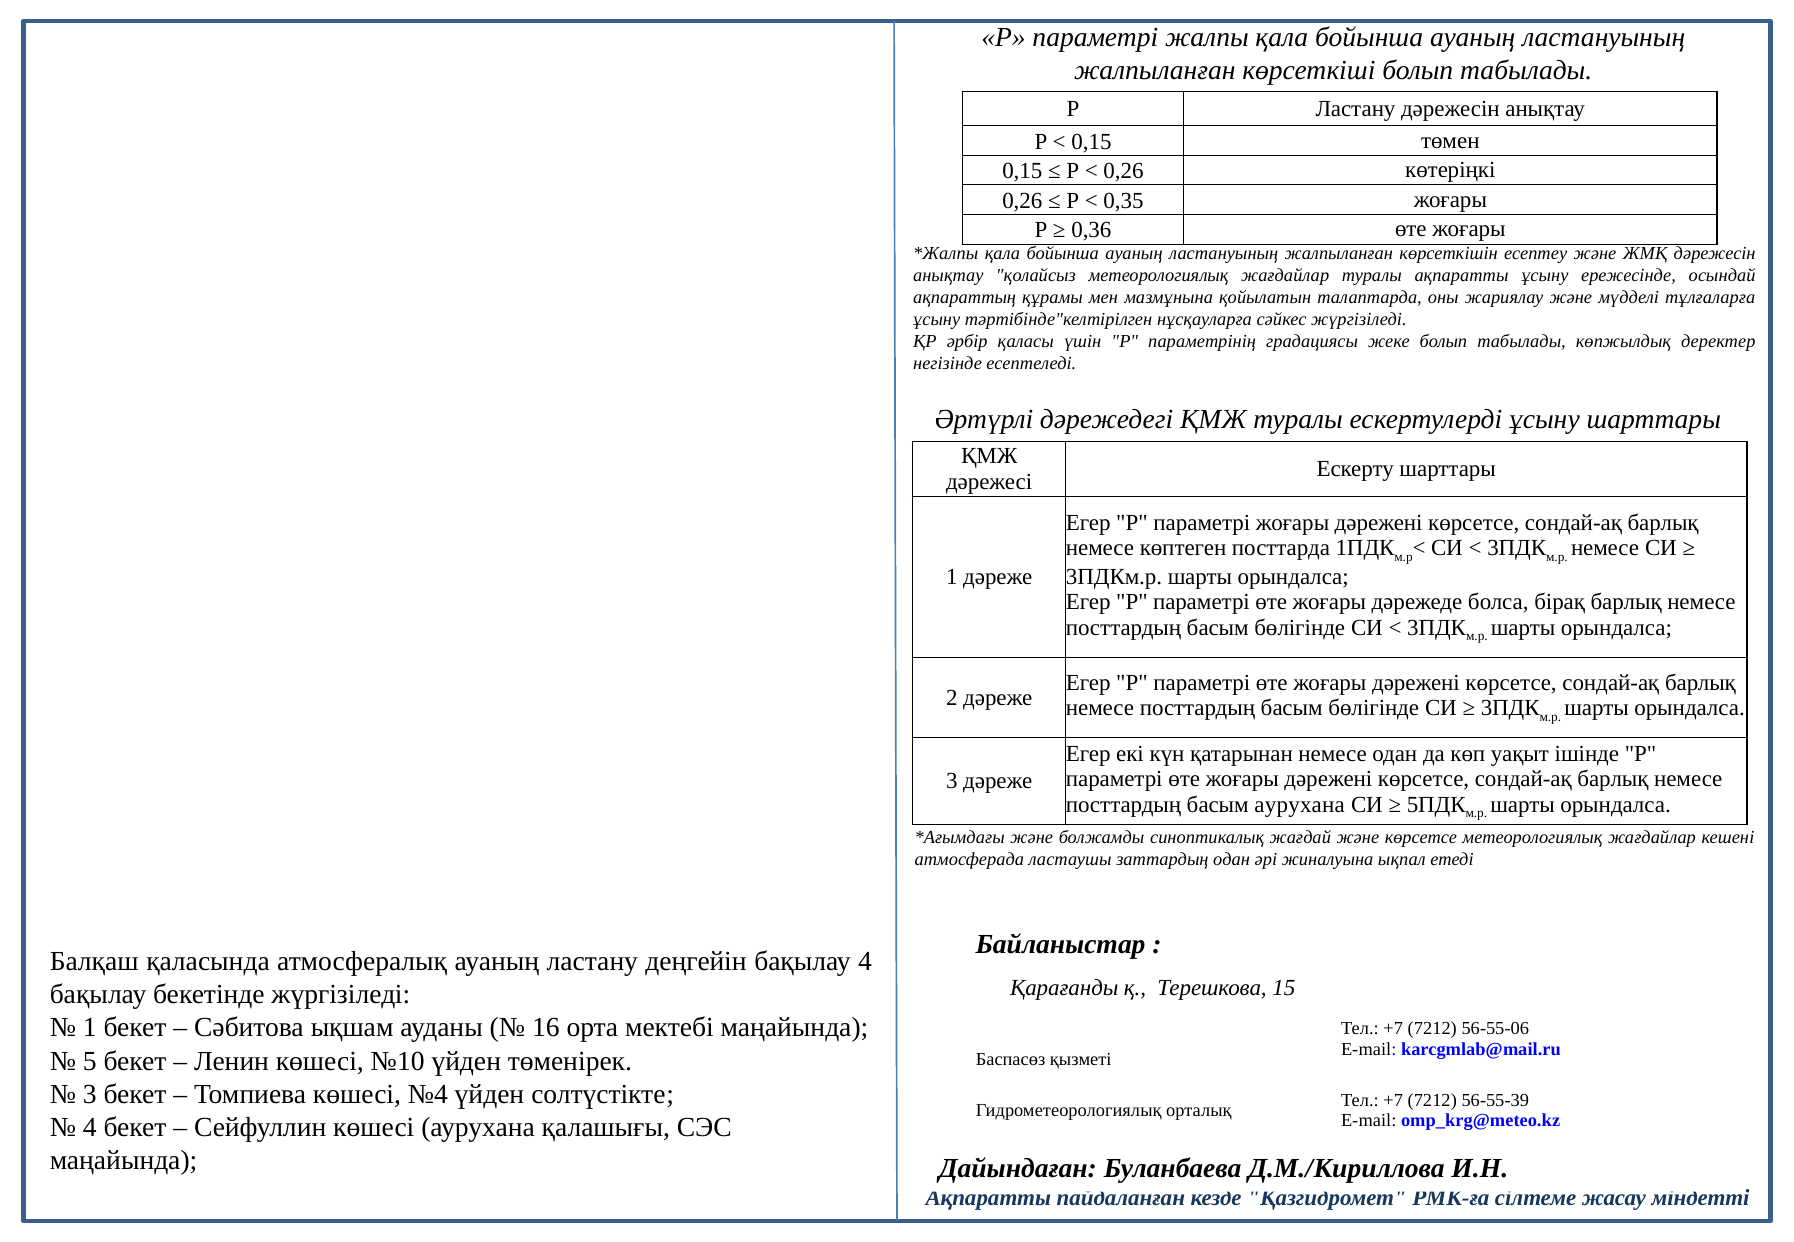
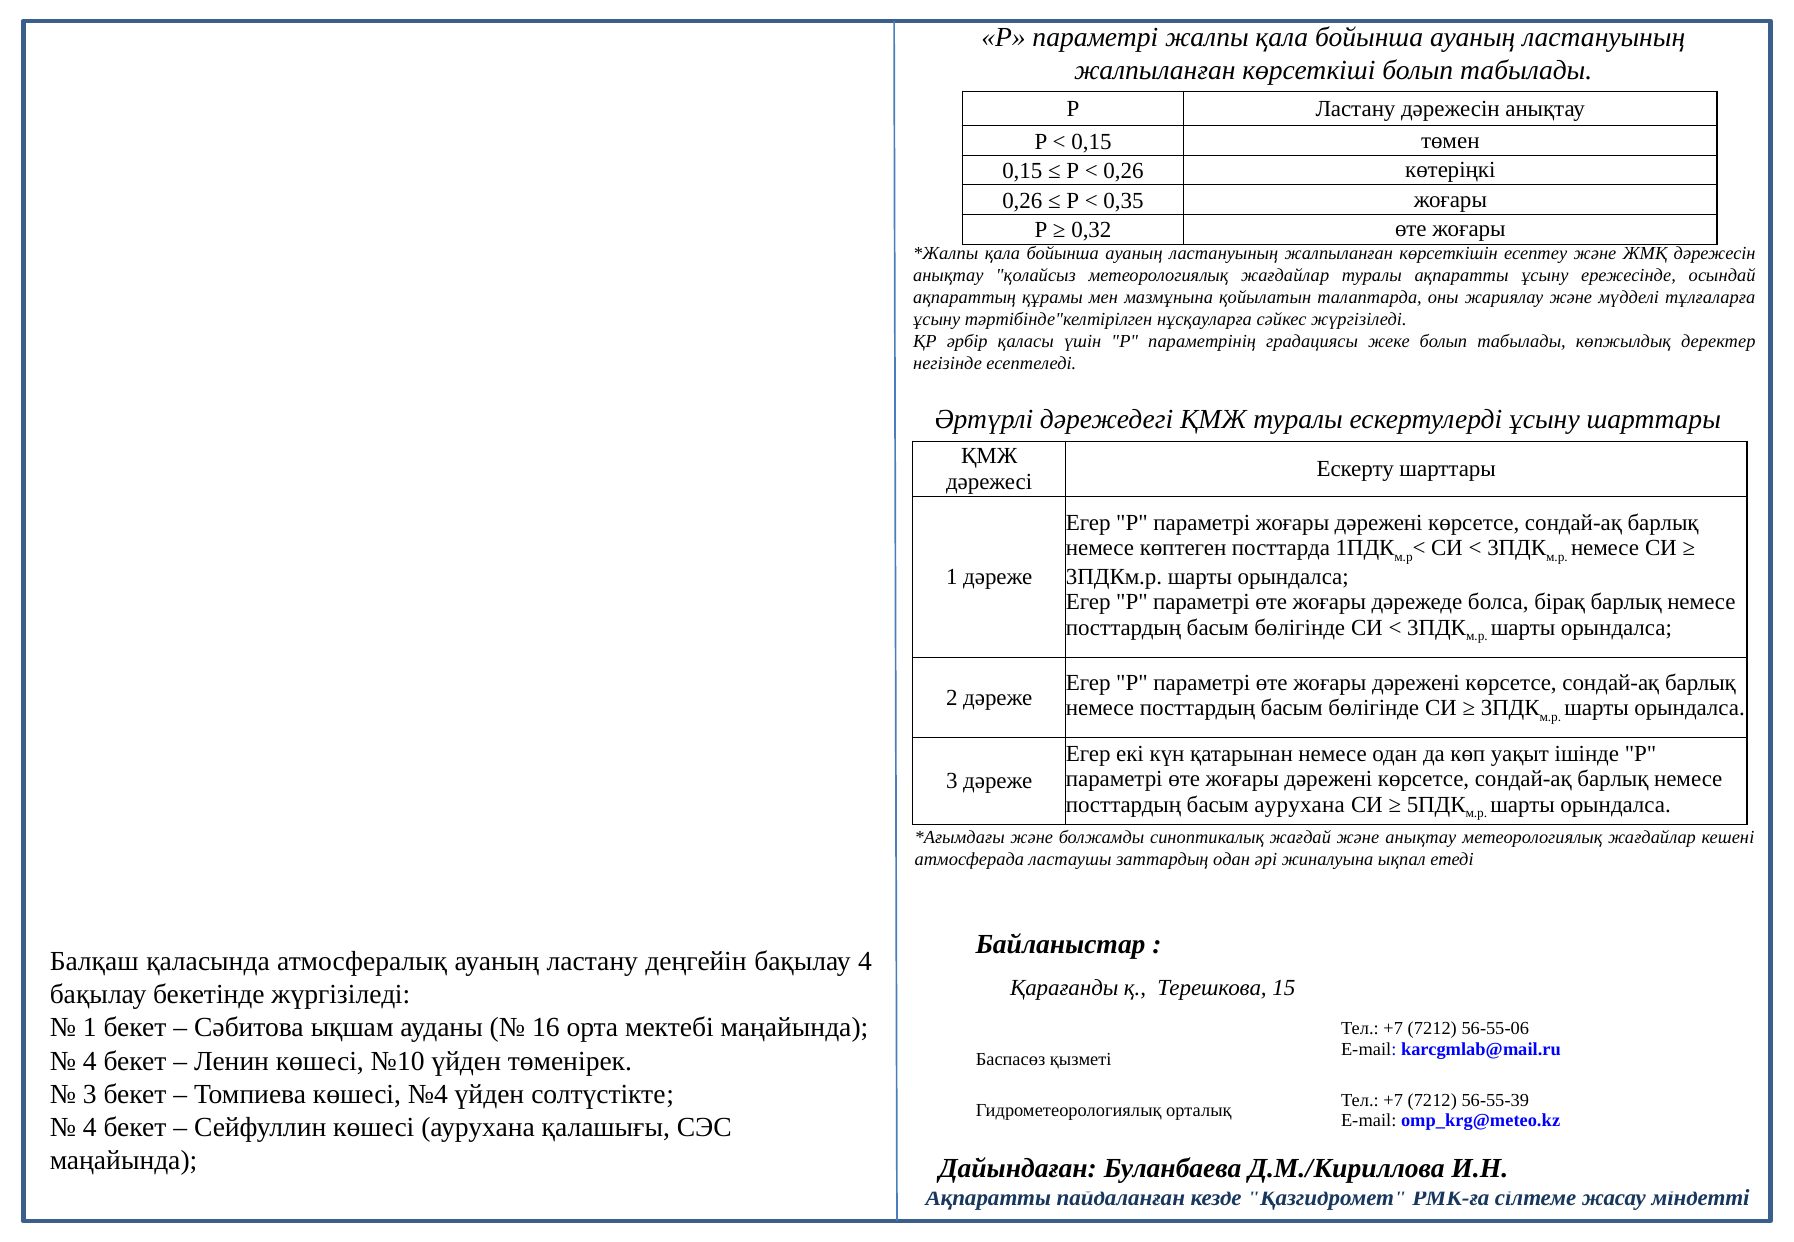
0,36: 0,36 -> 0,32 (1091, 230)
және көрсетсе: көрсетсе -> анықтау (1421, 837)
5: 5 -> 4 (90, 1061)
